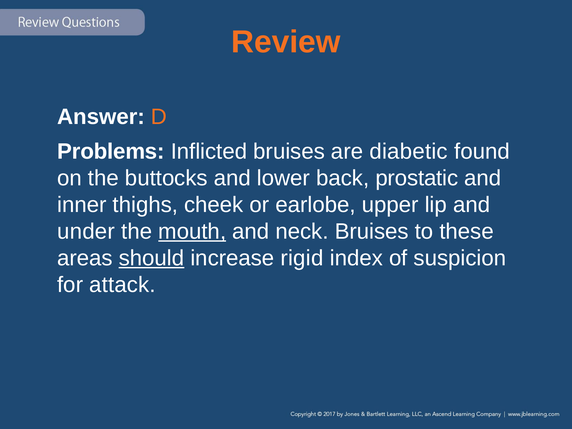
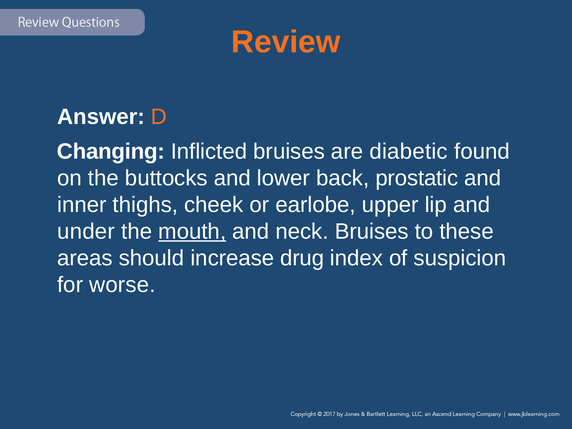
Problems: Problems -> Changing (111, 151)
should underline: present -> none (152, 258)
rigid: rigid -> drug (302, 258)
attack: attack -> worse (122, 285)
